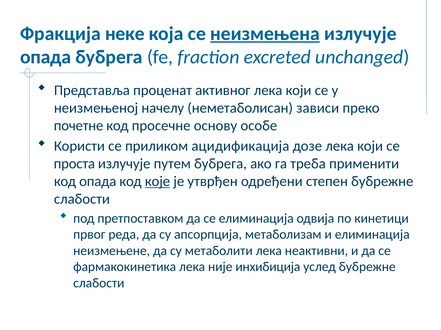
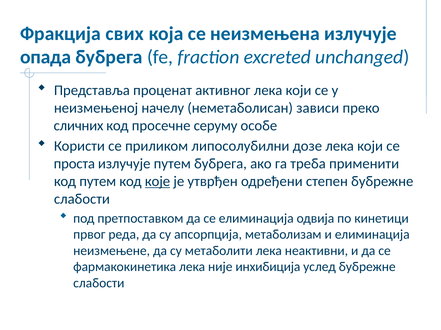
неке: неке -> свих (125, 34)
неизмењена underline: present -> none (265, 34)
почетне: почетне -> сличних (79, 126)
основу: основу -> серуму (216, 126)
ацидификација: ацидификација -> липосолубилни (240, 146)
код опада: опада -> путем (98, 182)
